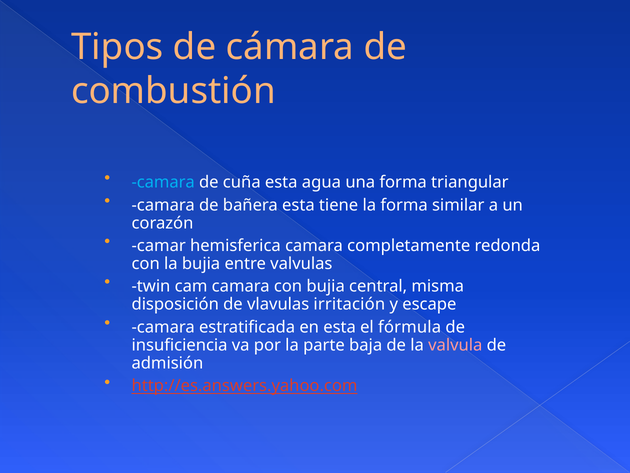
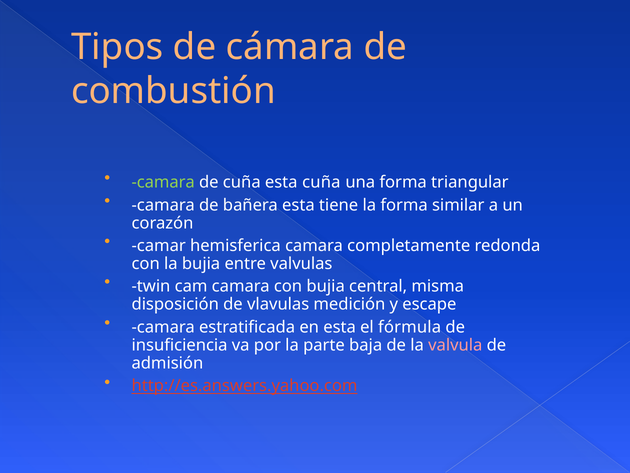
camara colour: light blue -> light green (163, 182)
esta agua: agua -> cuña (321, 182)
irritación: irritación -> medición (349, 304)
